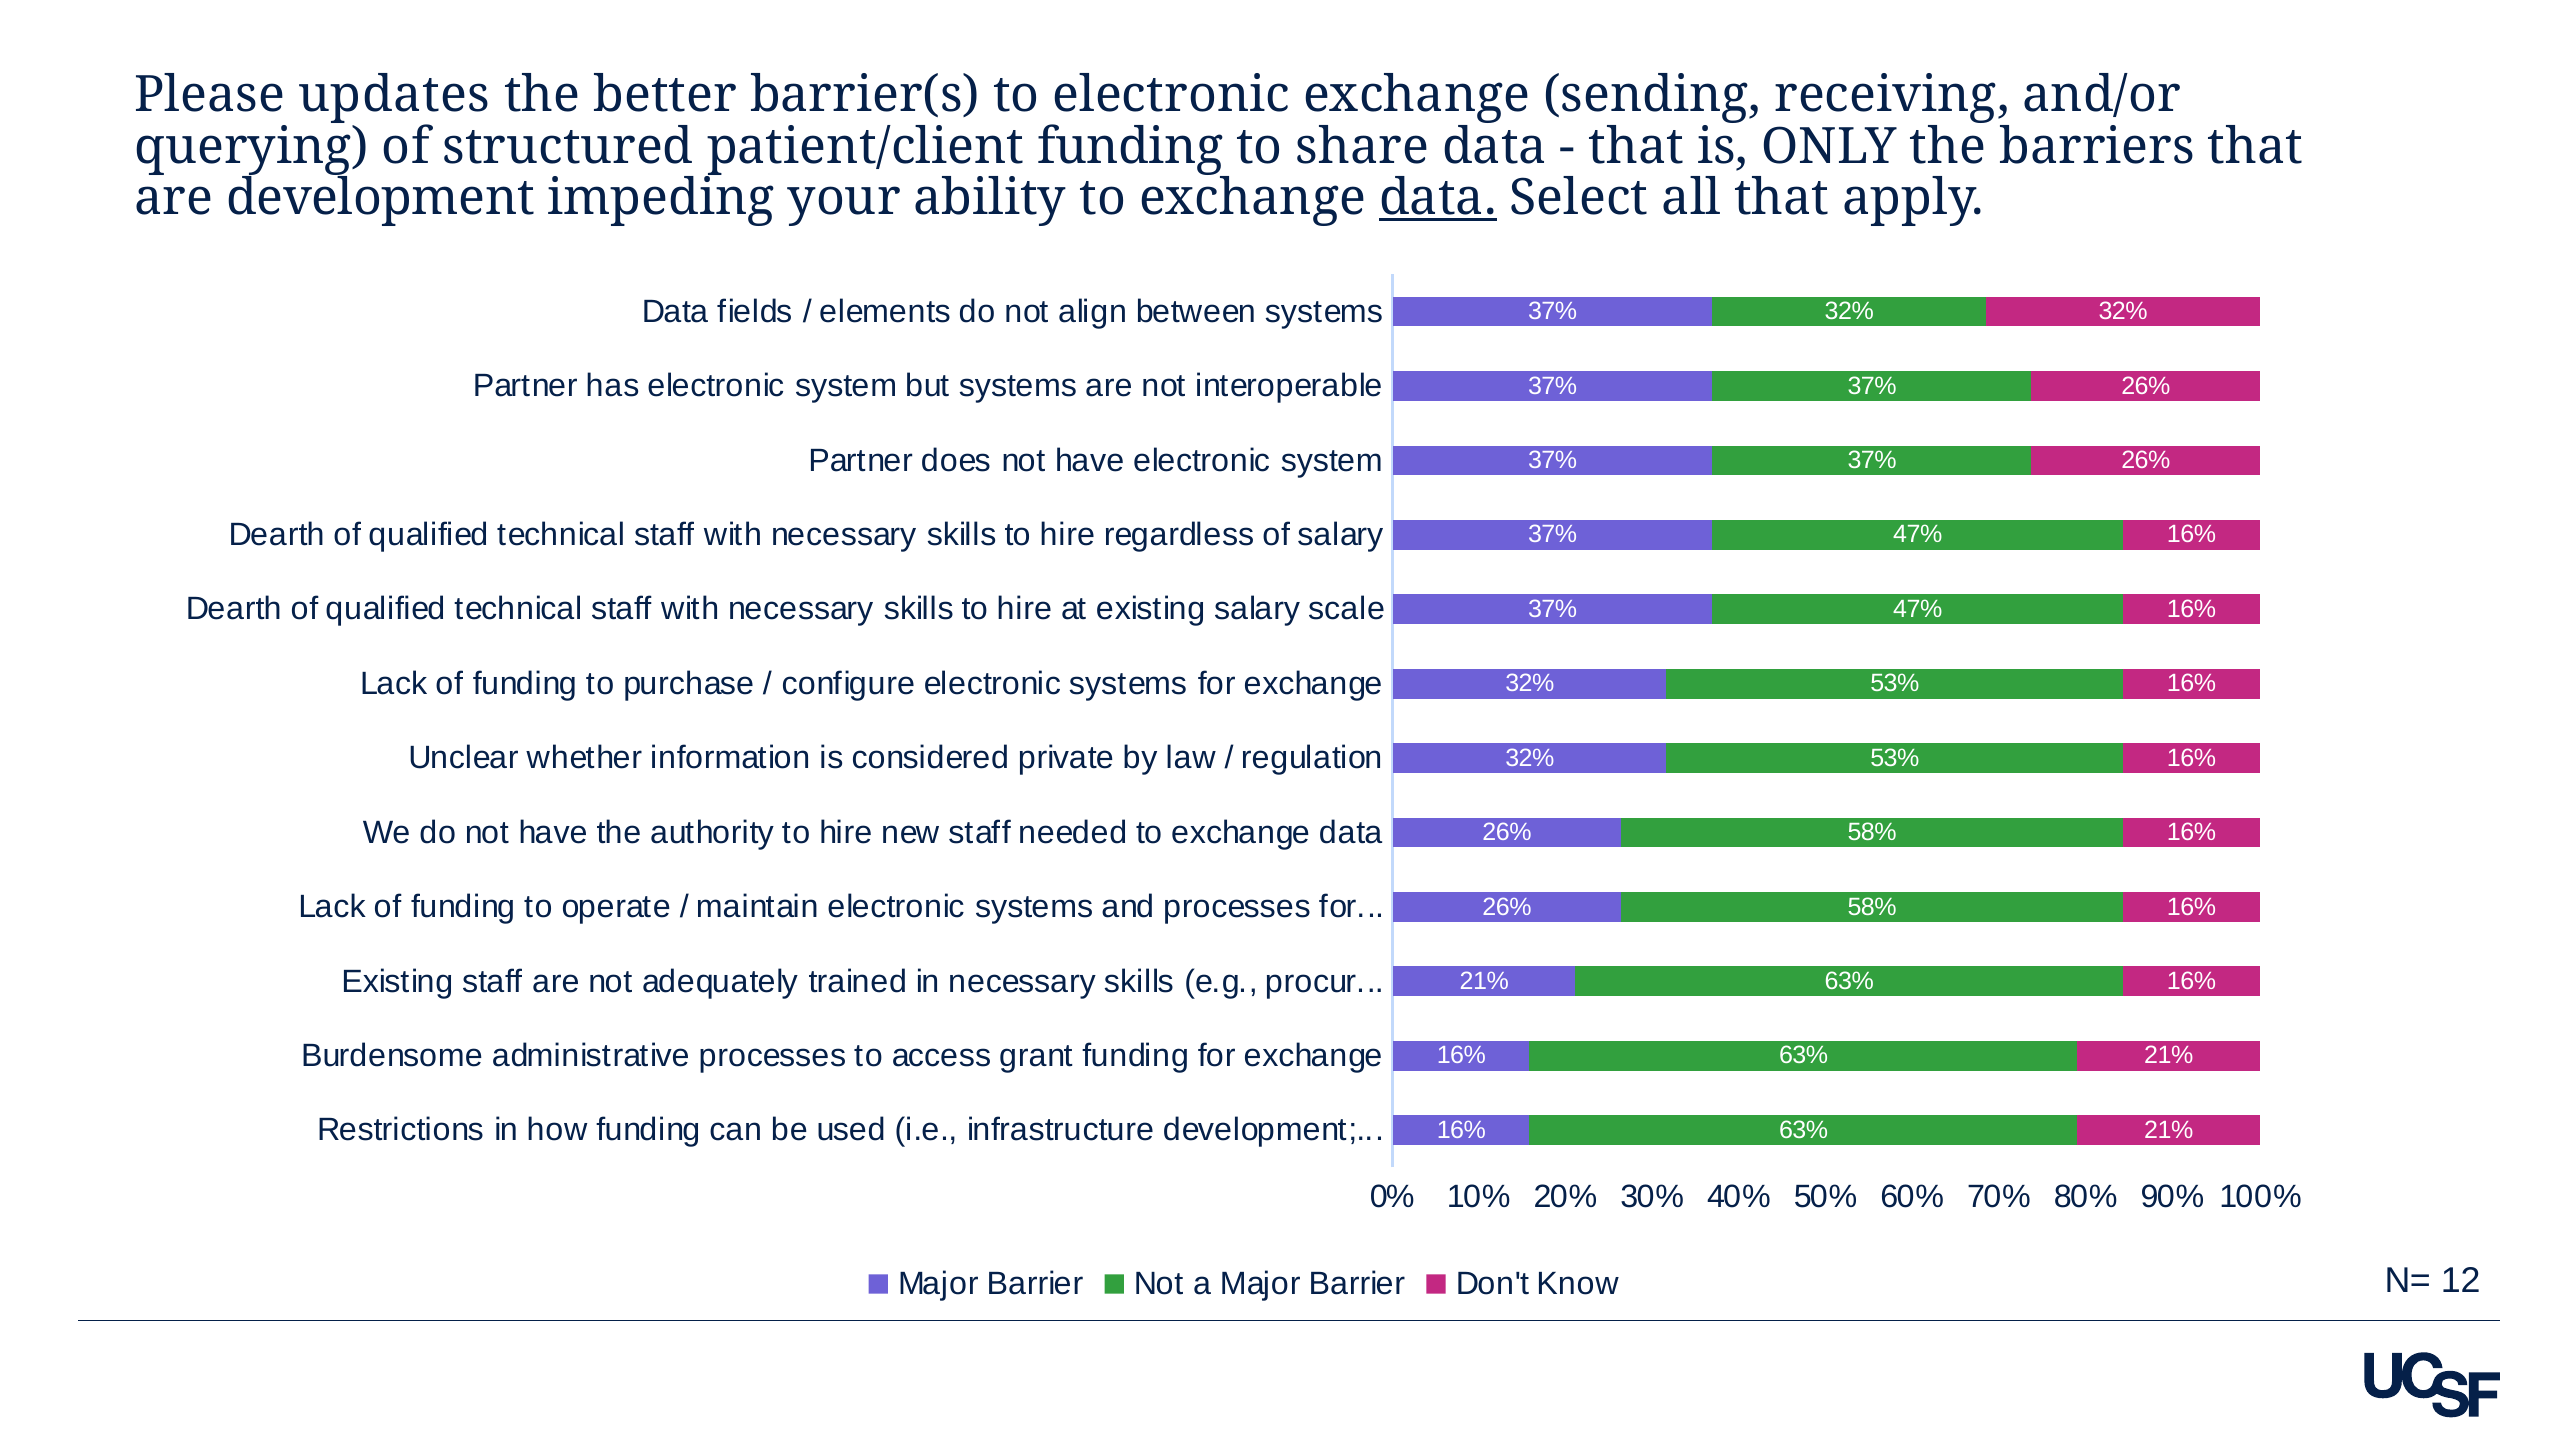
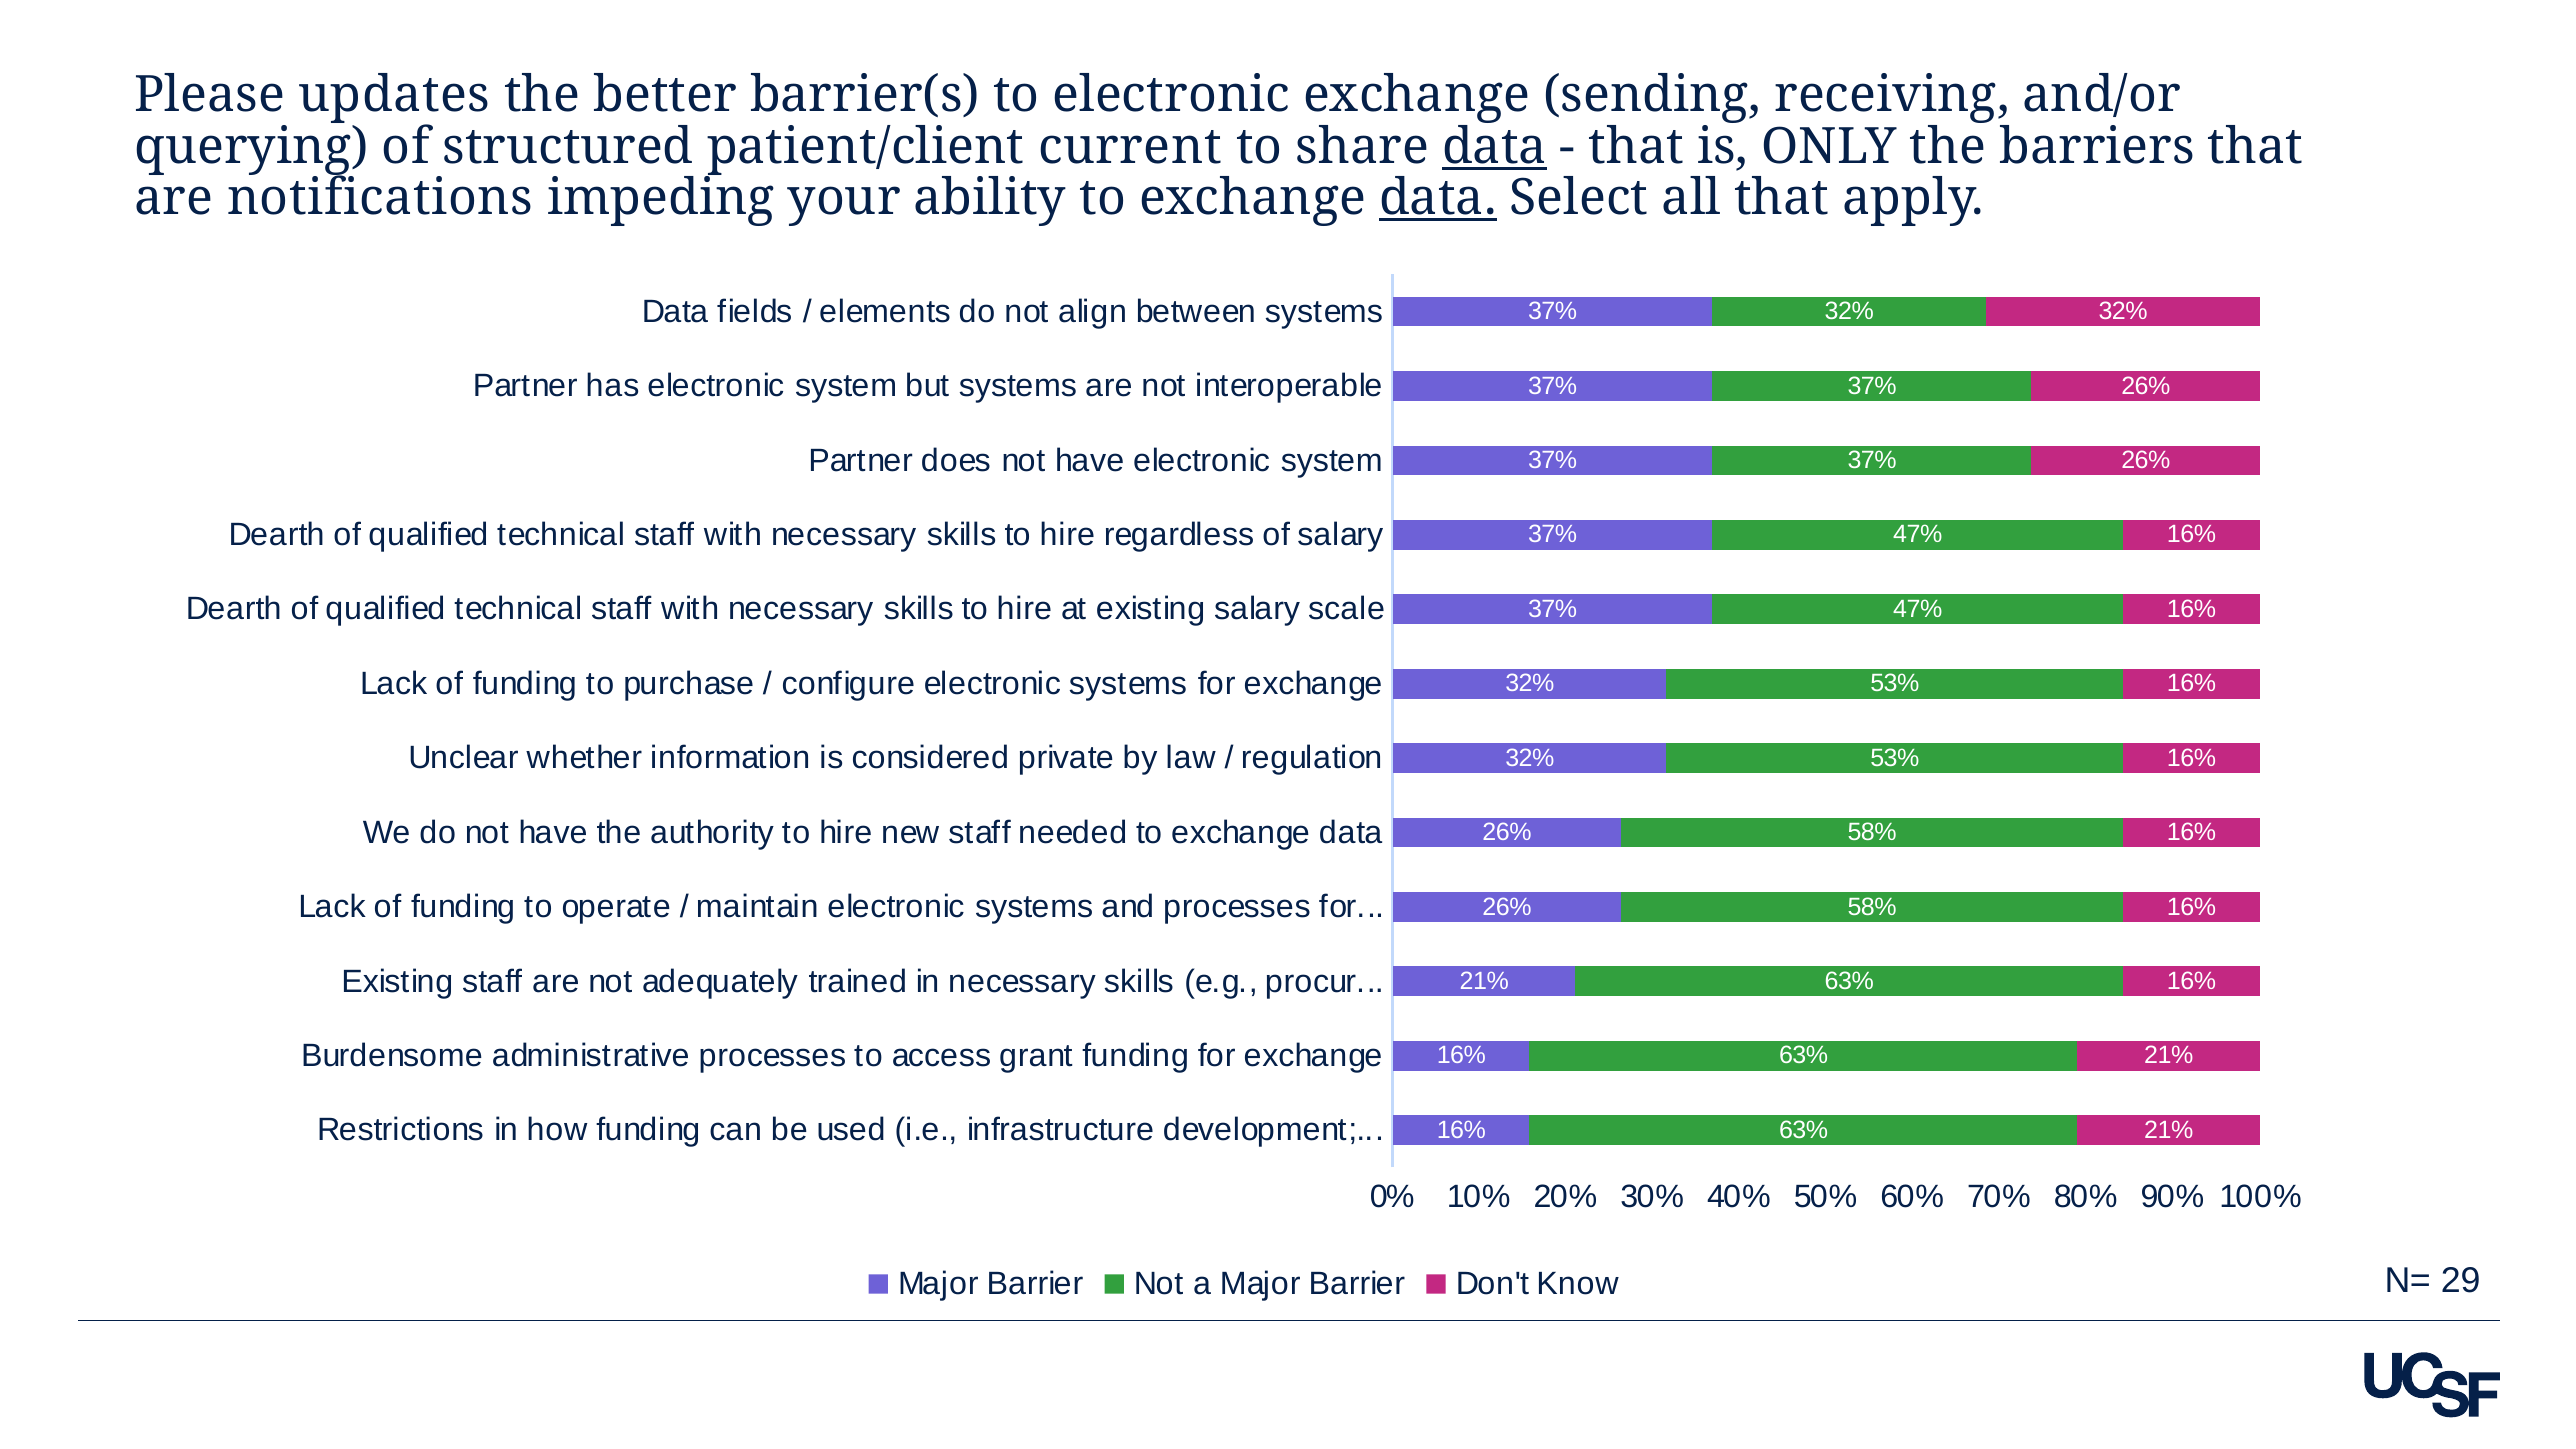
patient/client funding: funding -> current (1130, 147)
data underline: none -> present (1495, 147)
are development: development -> notifications (380, 198)
12: 12 -> 29 (2461, 1280)
